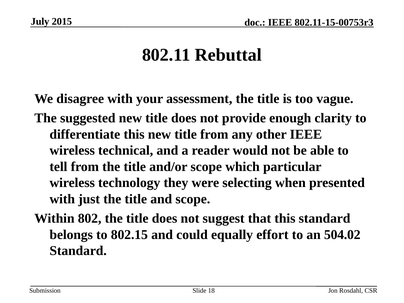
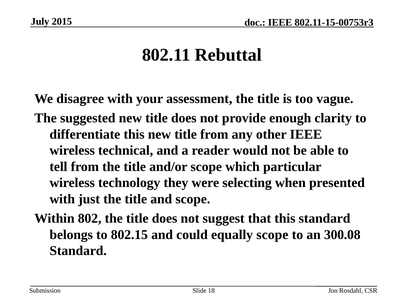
equally effort: effort -> scope (272, 235)
504.02: 504.02 -> 300.08 (342, 235)
